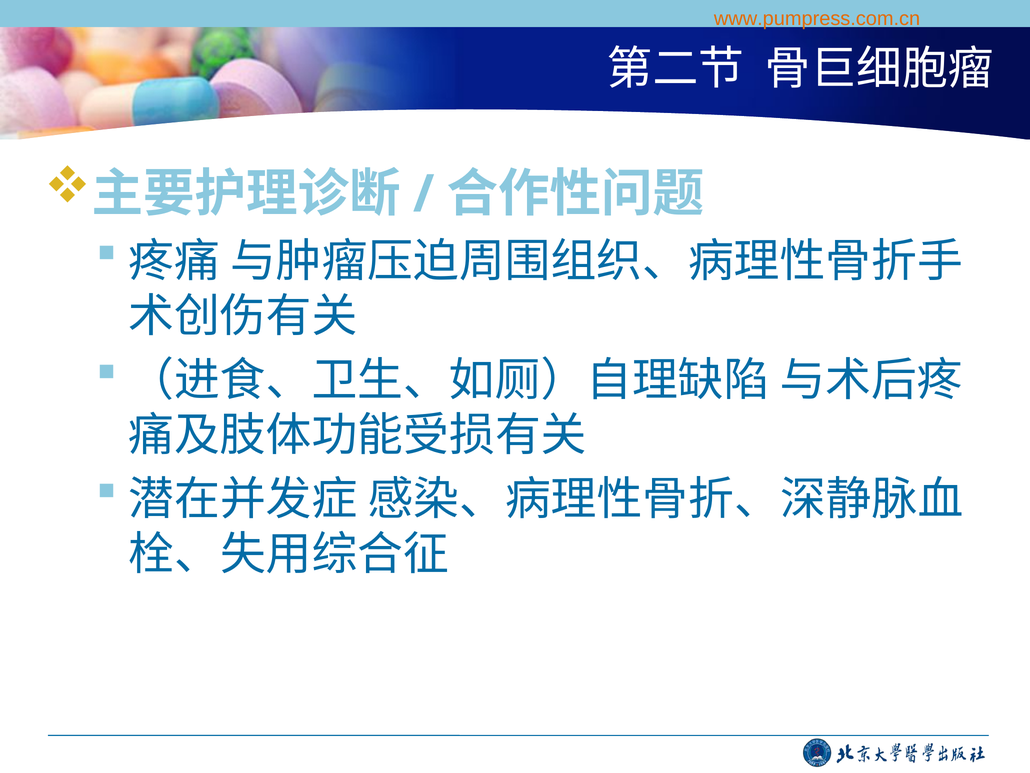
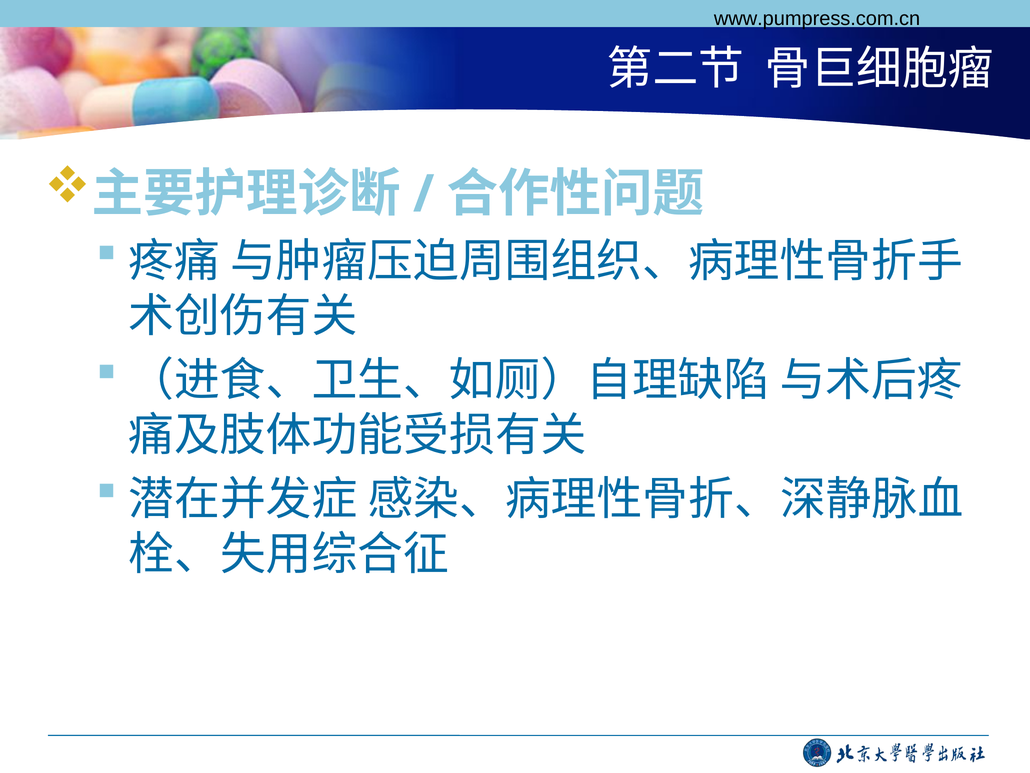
www.pumpress.com.cn colour: orange -> black (817, 18)
